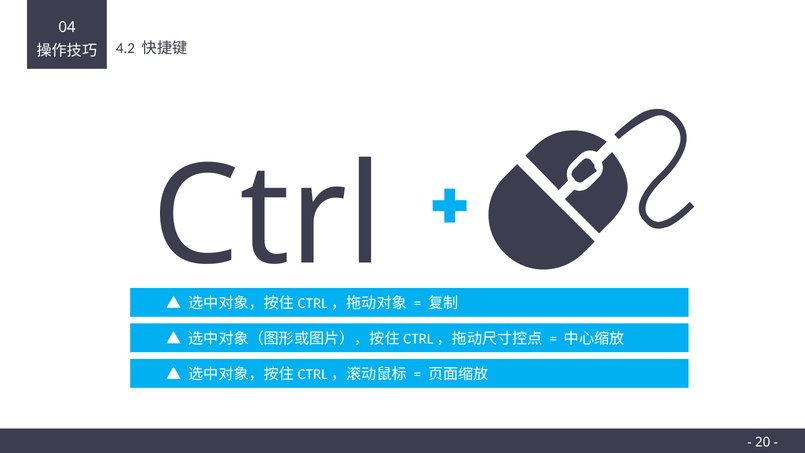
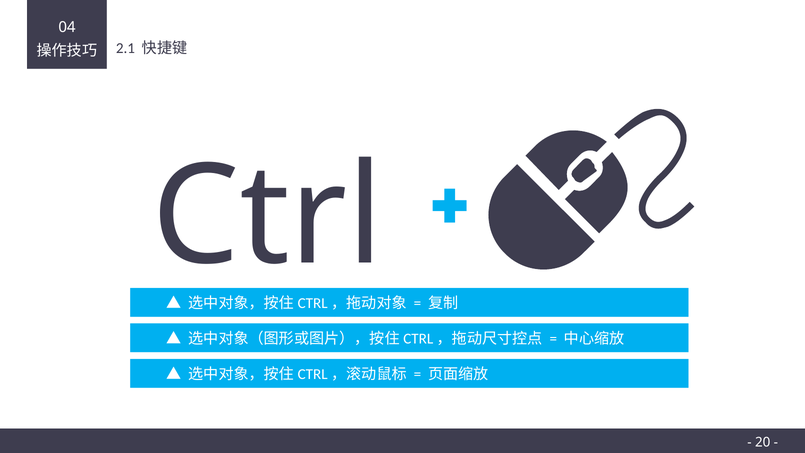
4.2: 4.2 -> 2.1 (125, 48)
